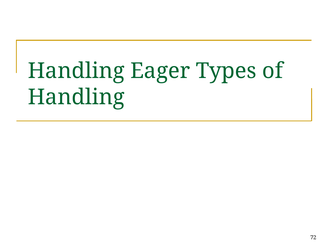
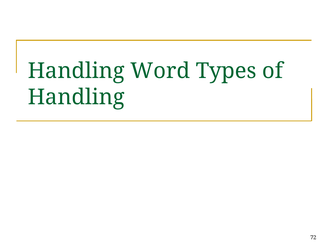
Eager: Eager -> Word (160, 71)
